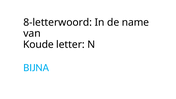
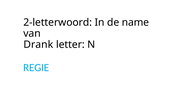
8-letterwoord: 8-letterwoord -> 2-letterwoord (58, 22)
Koude: Koude -> Drank (38, 45)
BIJNA: BIJNA -> REGIE (36, 68)
